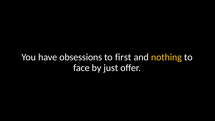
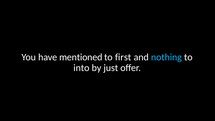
obsessions: obsessions -> mentioned (81, 57)
nothing colour: yellow -> light blue (166, 57)
face: face -> into (81, 68)
